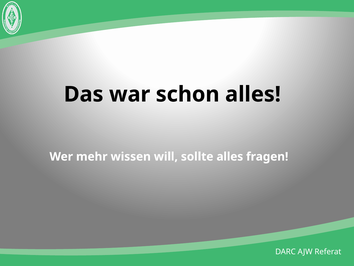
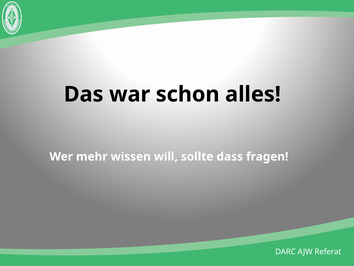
sollte alles: alles -> dass (230, 156)
